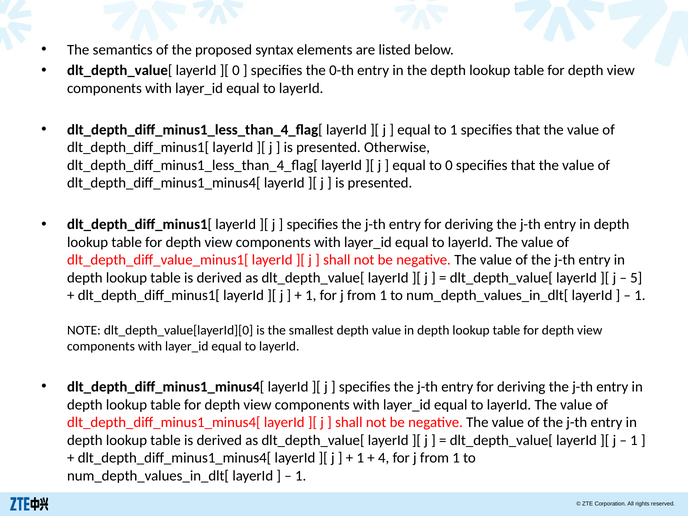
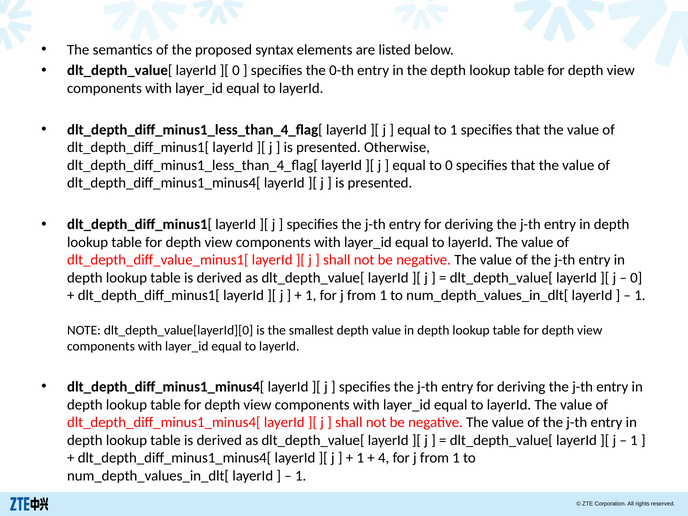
5: 5 -> 0 (636, 278)
